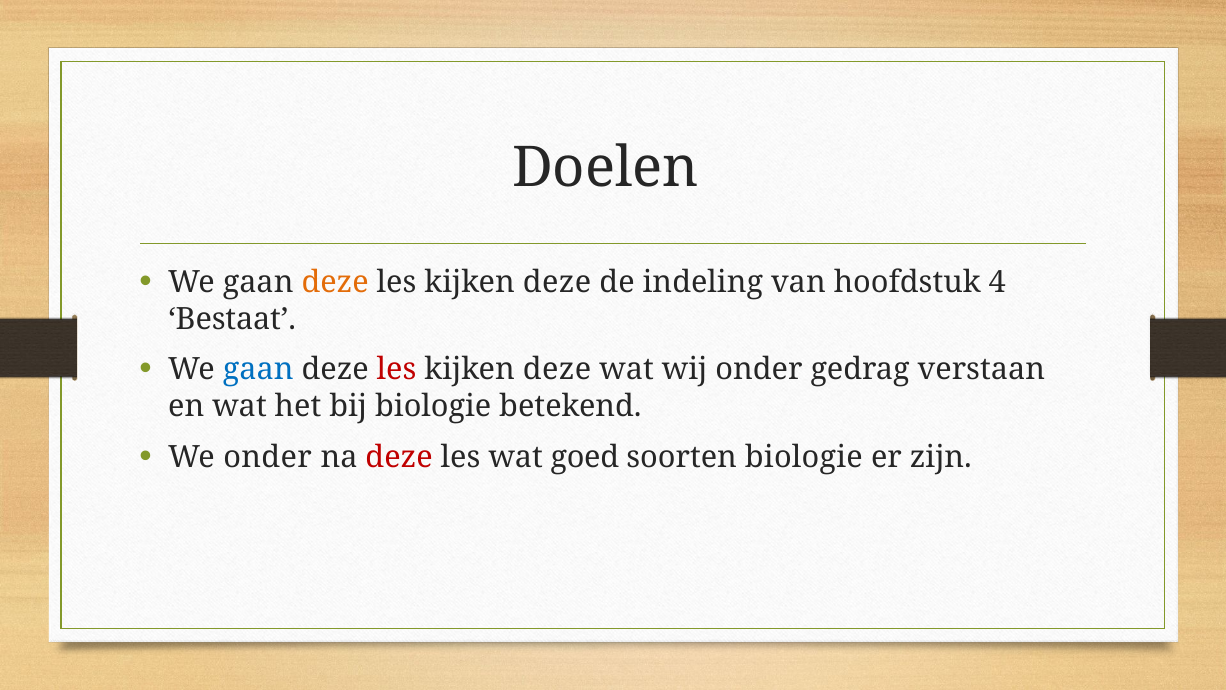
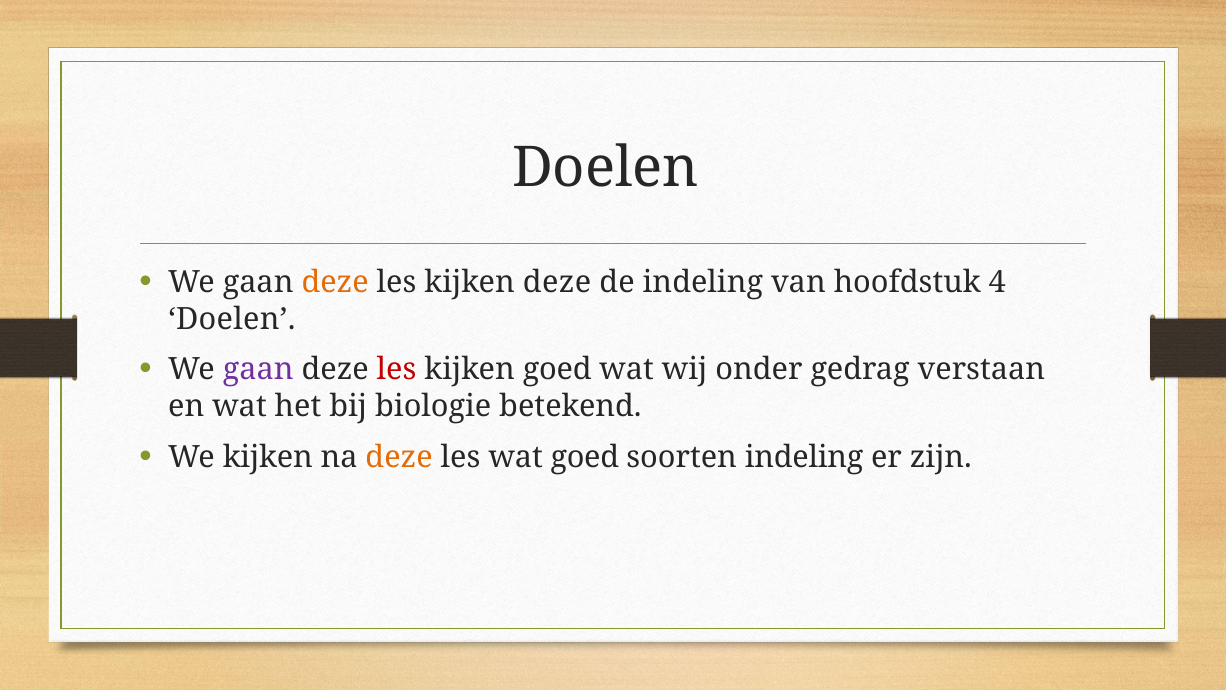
Bestaat: Bestaat -> Doelen (232, 319)
gaan colour: blue -> purple (258, 370)
deze: deze -> goed (557, 370)
We onder: onder -> kijken (268, 457)
deze colour: red -> orange (399, 457)
soorten biologie: biologie -> indeling (804, 457)
